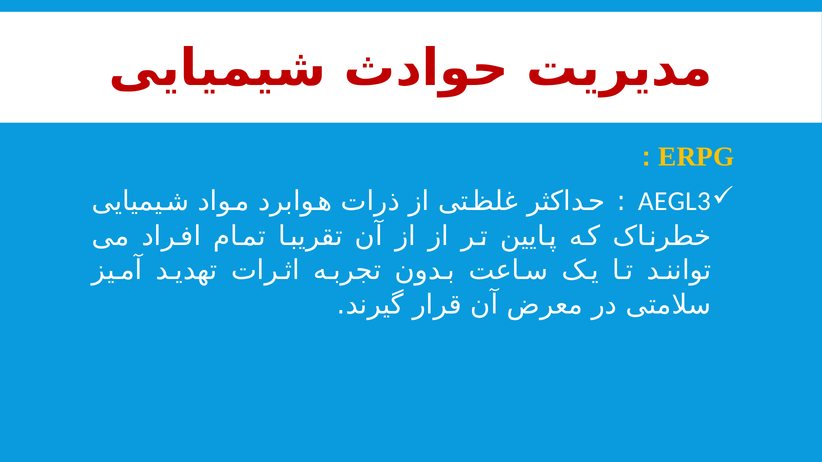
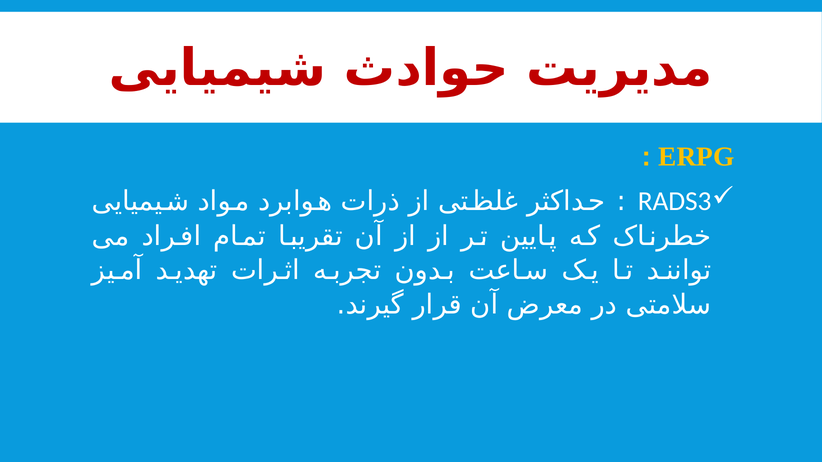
AEGL3: AEGL3 -> RADS3 (675, 201)
